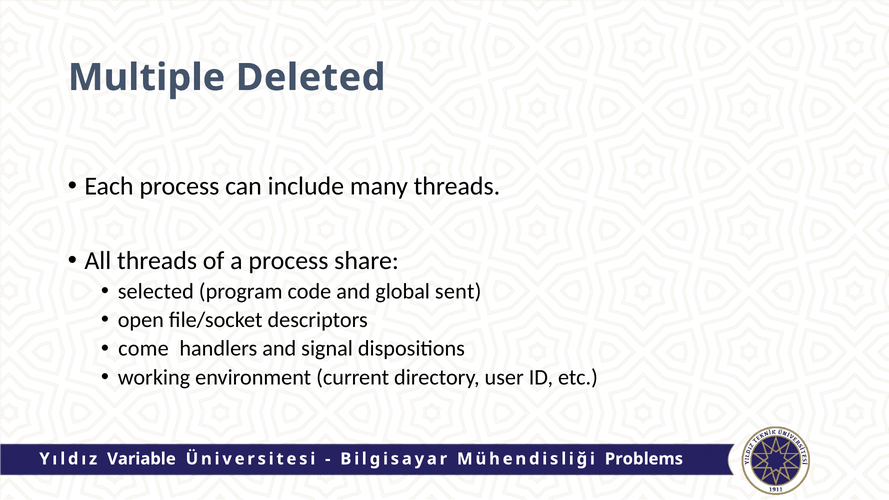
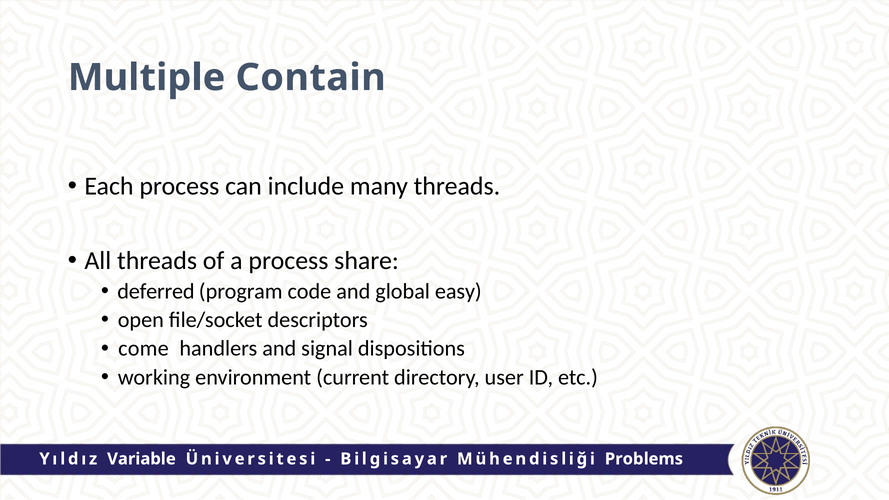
Deleted: Deleted -> Contain (311, 78)
selected: selected -> deferred (156, 291)
sent: sent -> easy (458, 291)
